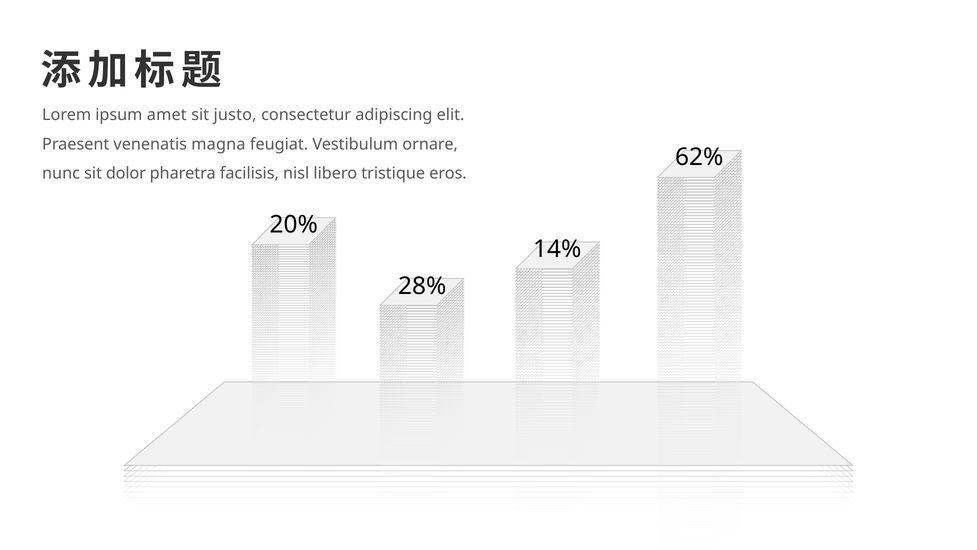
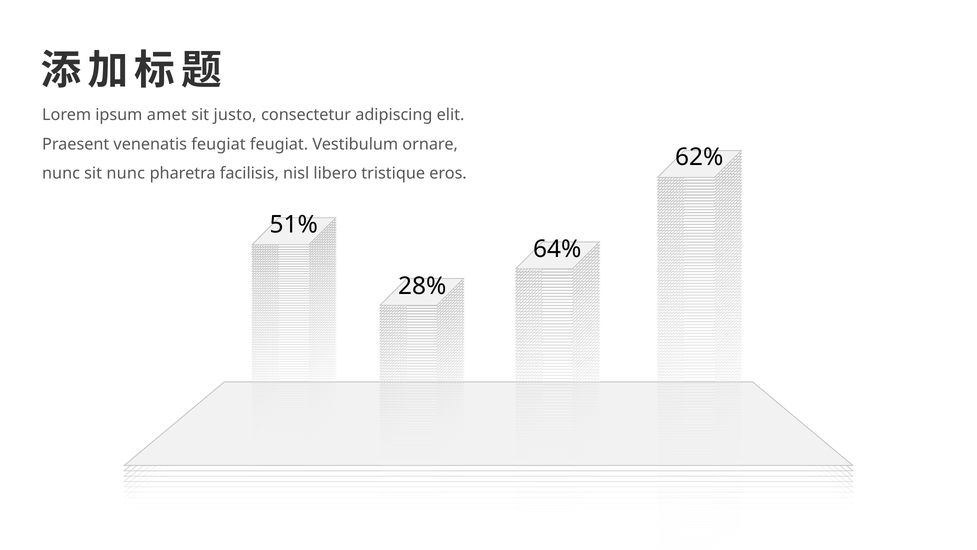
venenatis magna: magna -> feugiat (218, 144)
sit dolor: dolor -> nunc (126, 173)
20%: 20% -> 51% (294, 225)
14%: 14% -> 64% (557, 249)
